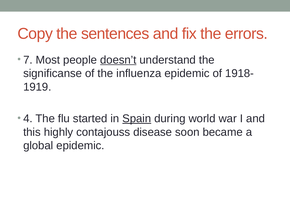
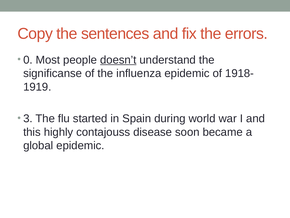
7: 7 -> 0 (28, 60)
4: 4 -> 3 (28, 118)
Spain underline: present -> none (137, 118)
